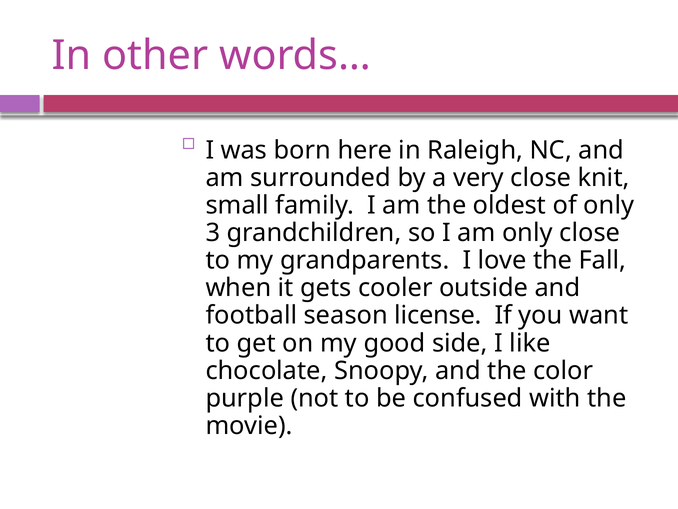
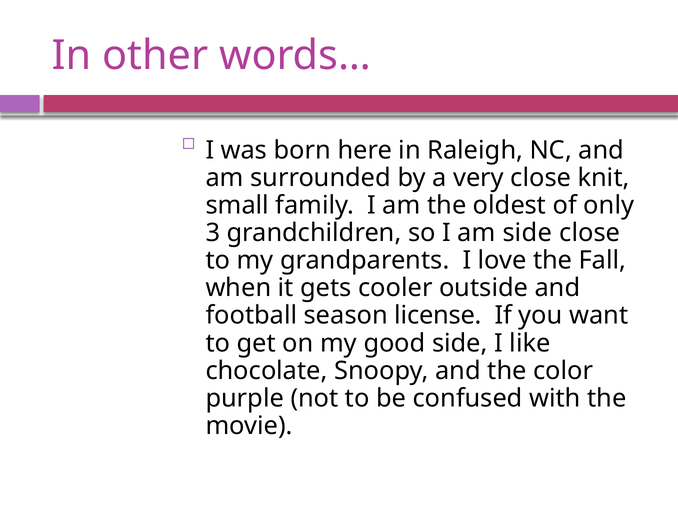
am only: only -> side (527, 233)
